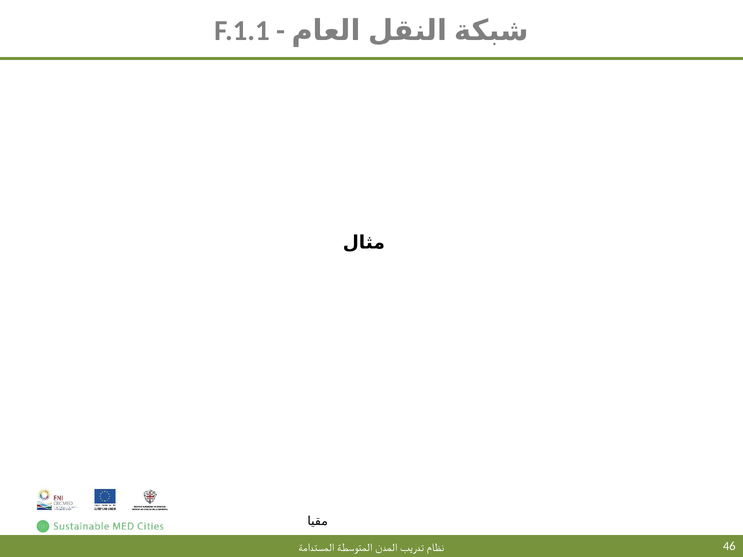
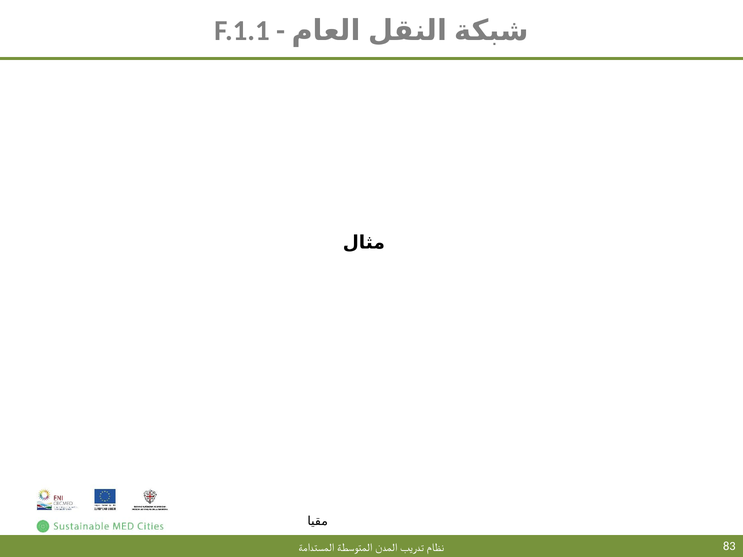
46: 46 -> 83 (729, 546)
